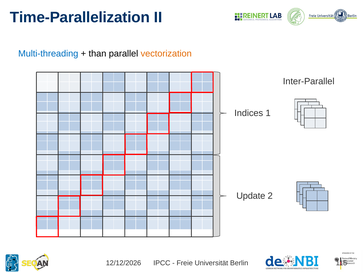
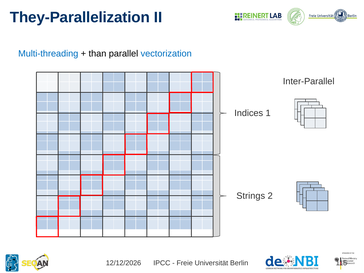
Time-Parallelization: Time-Parallelization -> They-Parallelization (80, 17)
vectorization colour: orange -> blue (166, 54)
Update: Update -> Strings (251, 196)
